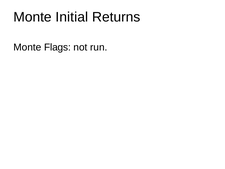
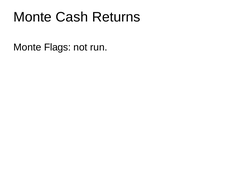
Initial: Initial -> Cash (72, 17)
